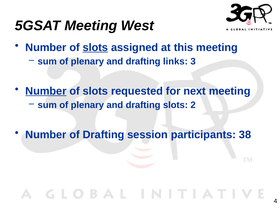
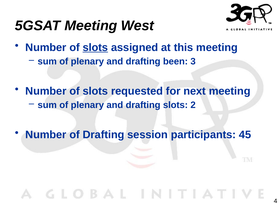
links: links -> been (175, 61)
Number underline: present -> none (46, 91)
38: 38 -> 45 (245, 135)
